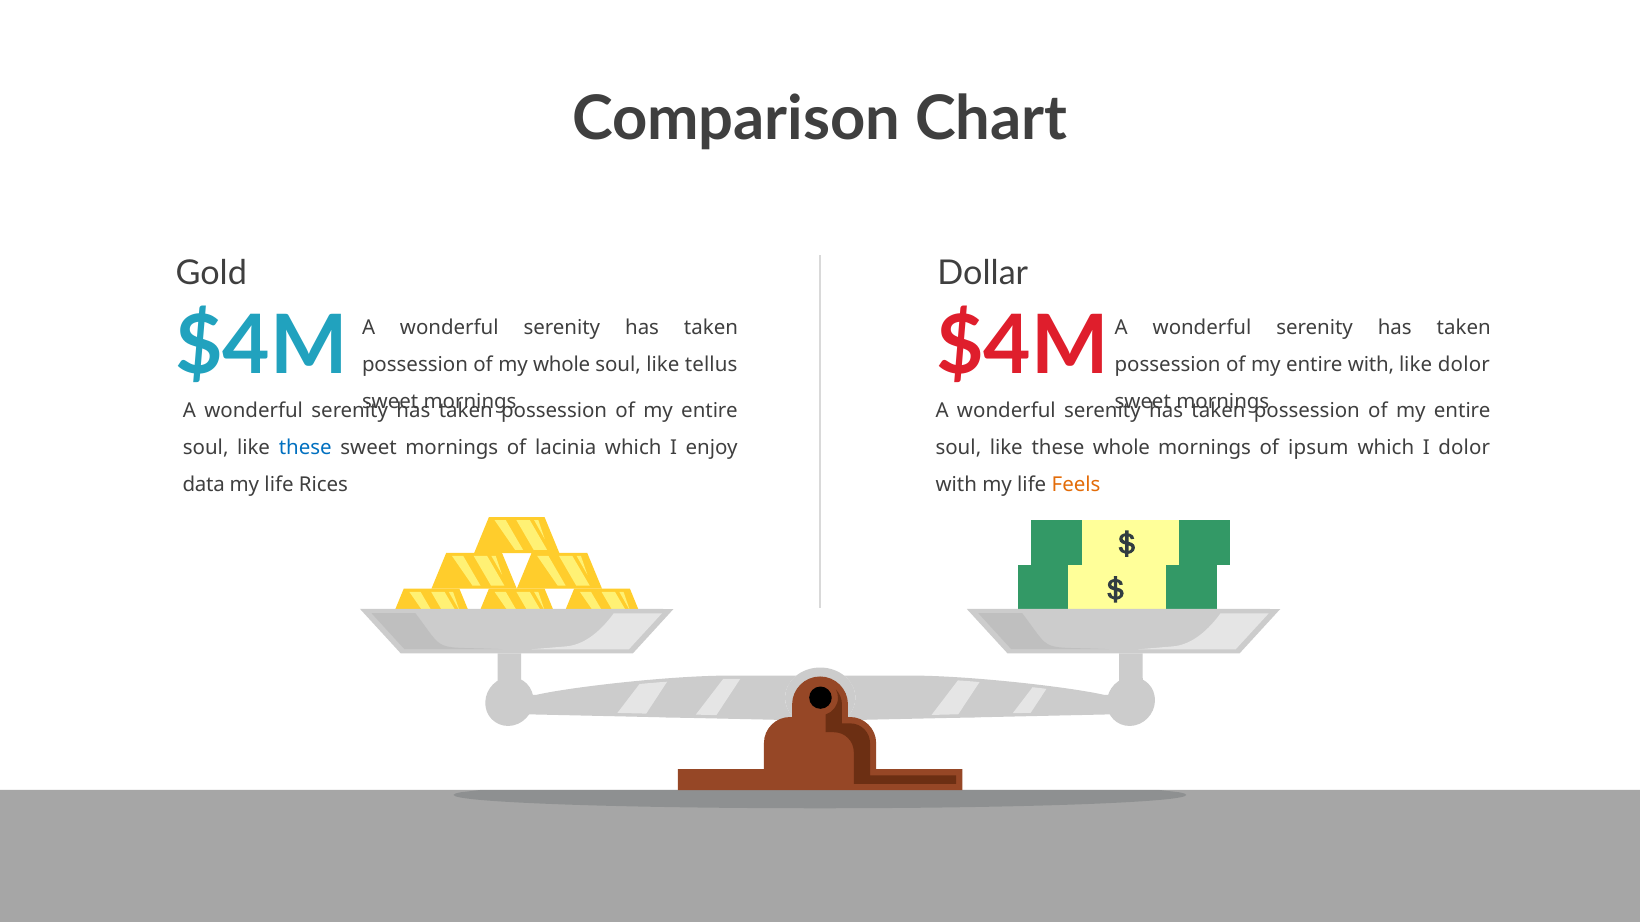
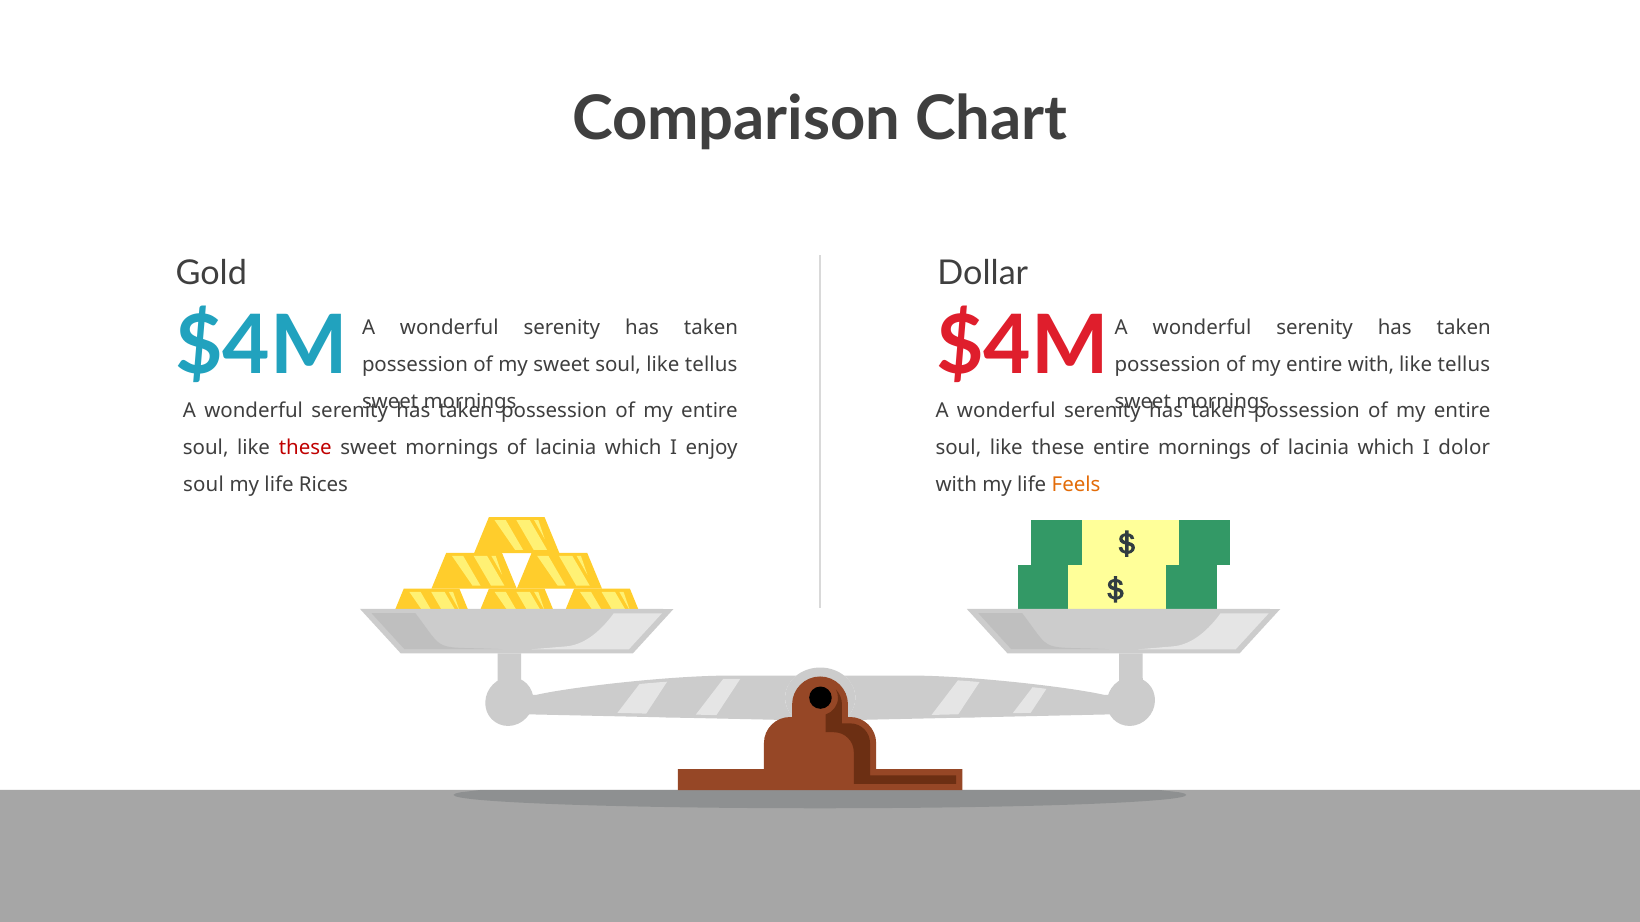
my whole: whole -> sweet (562, 365)
dolor: dolor -> tellus (1464, 365)
these colour: blue -> red (305, 448)
these whole: whole -> entire (1121, 448)
ipsum: ipsum -> lacinia (1318, 448)
data: data -> soul (204, 485)
